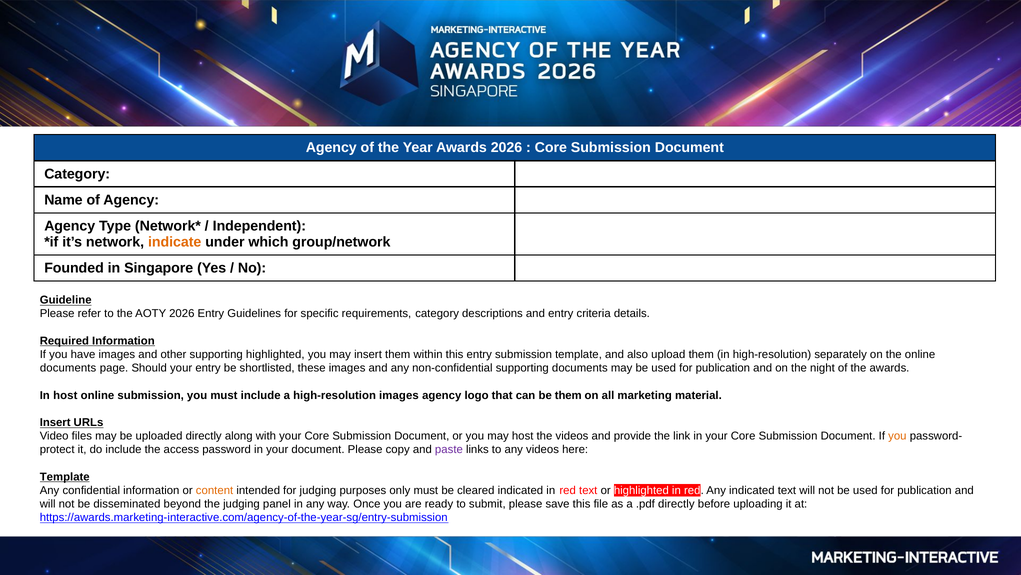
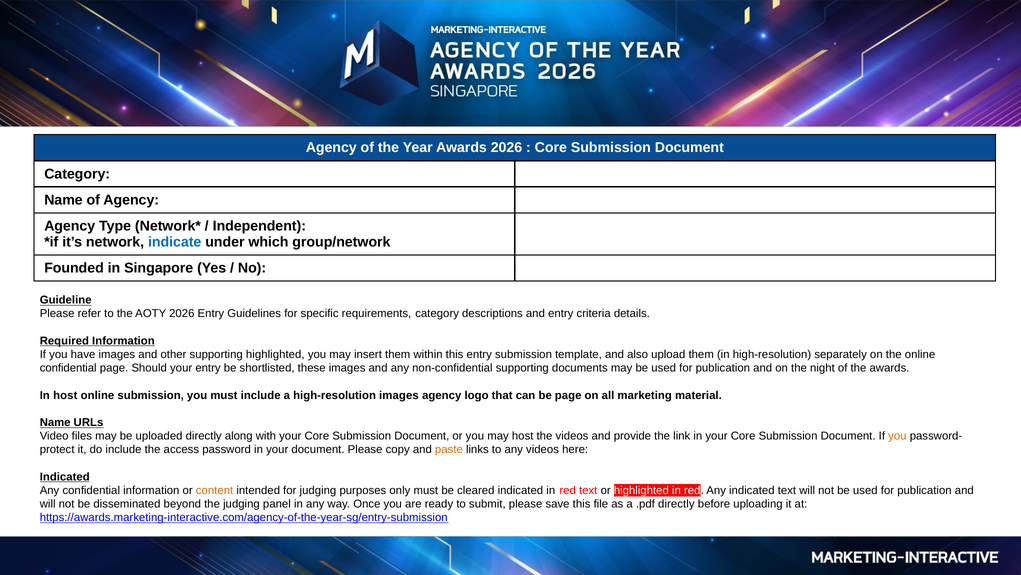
indicate colour: orange -> blue (175, 242)
documents: documents -> confidential (68, 368)
be them: them -> page (568, 395)
Insert: Insert -> Name (55, 422)
paste colour: purple -> orange (449, 449)
Template: Template -> Indicated (65, 476)
